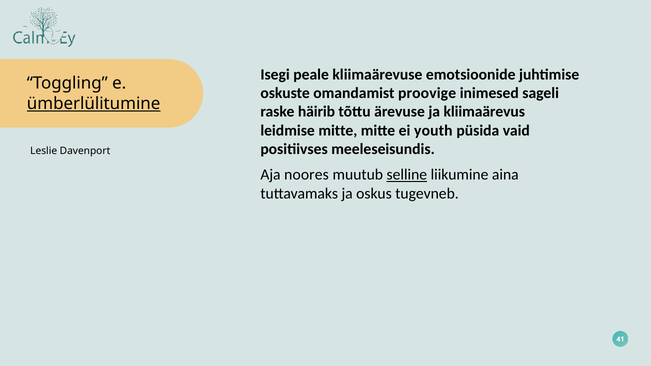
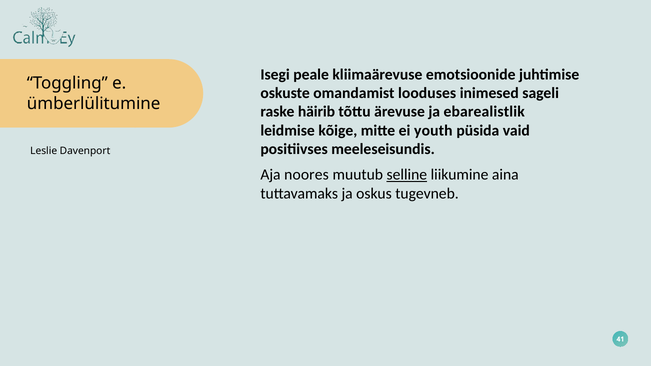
proovige: proovige -> looduses (427, 93)
ümberlülitumine underline: present -> none (94, 104)
kliimaärevus: kliimaärevus -> ebarealistlik (484, 112)
leidmise mitte: mitte -> kõige (338, 131)
